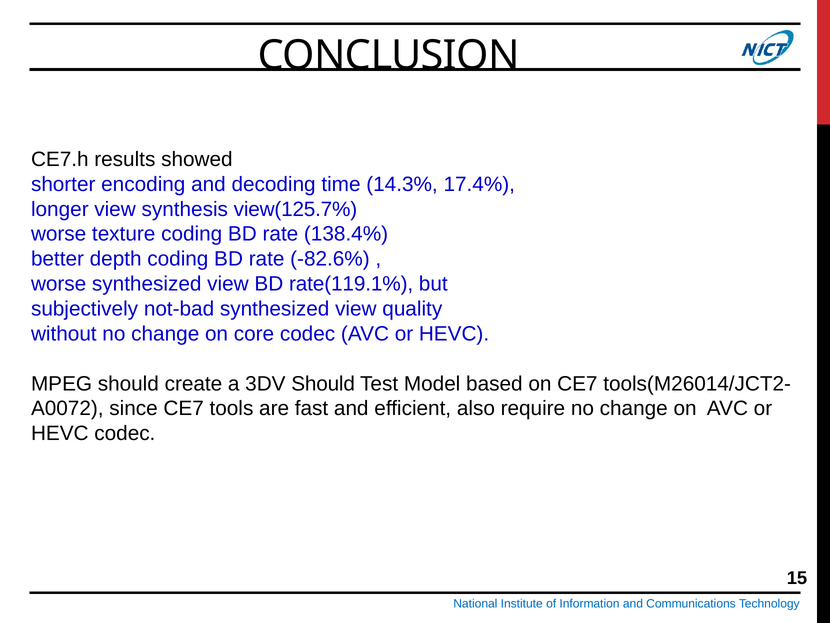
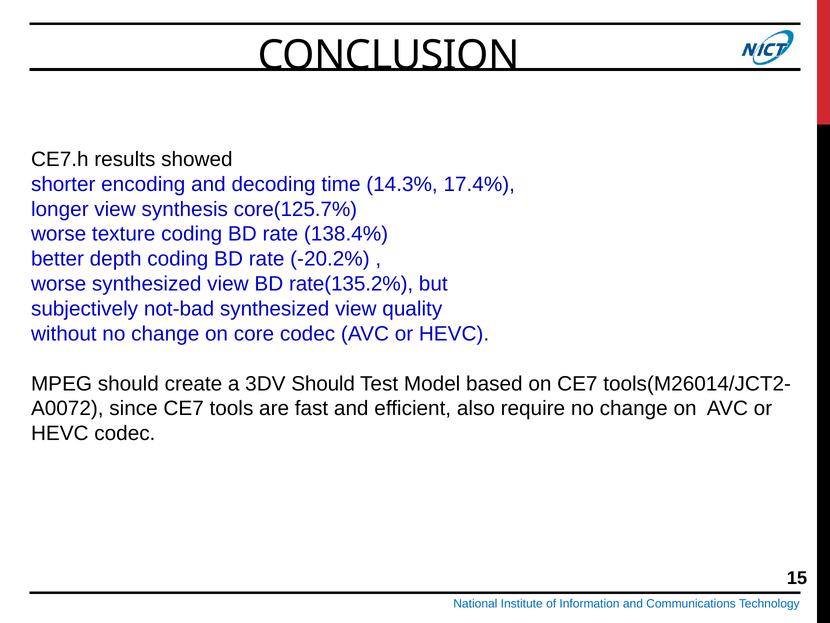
view(125.7%: view(125.7% -> core(125.7% (295, 209)
-82.6%: -82.6% -> -20.2% (330, 259)
rate(119.1%: rate(119.1% -> rate(135.2% (351, 284)
